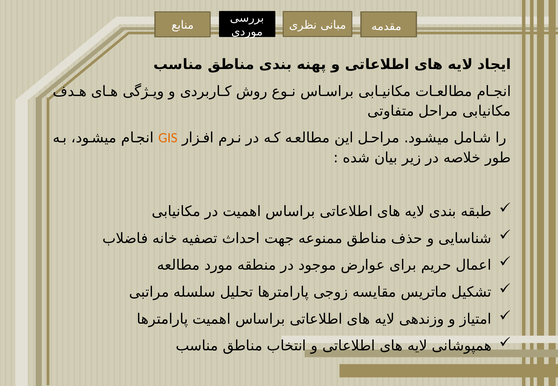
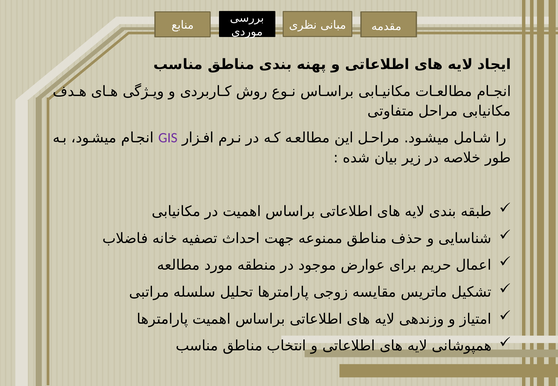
GIS colour: orange -> purple (168, 138)
